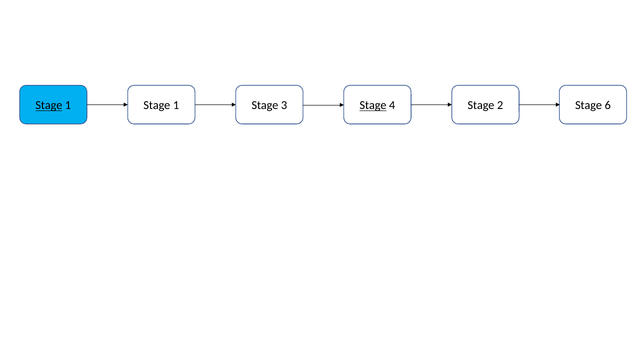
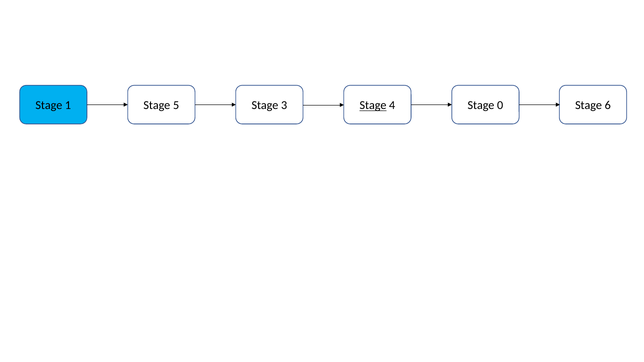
Stage underline: present -> none (49, 106)
1: 1 -> 5 (176, 106)
2: 2 -> 0 (500, 106)
